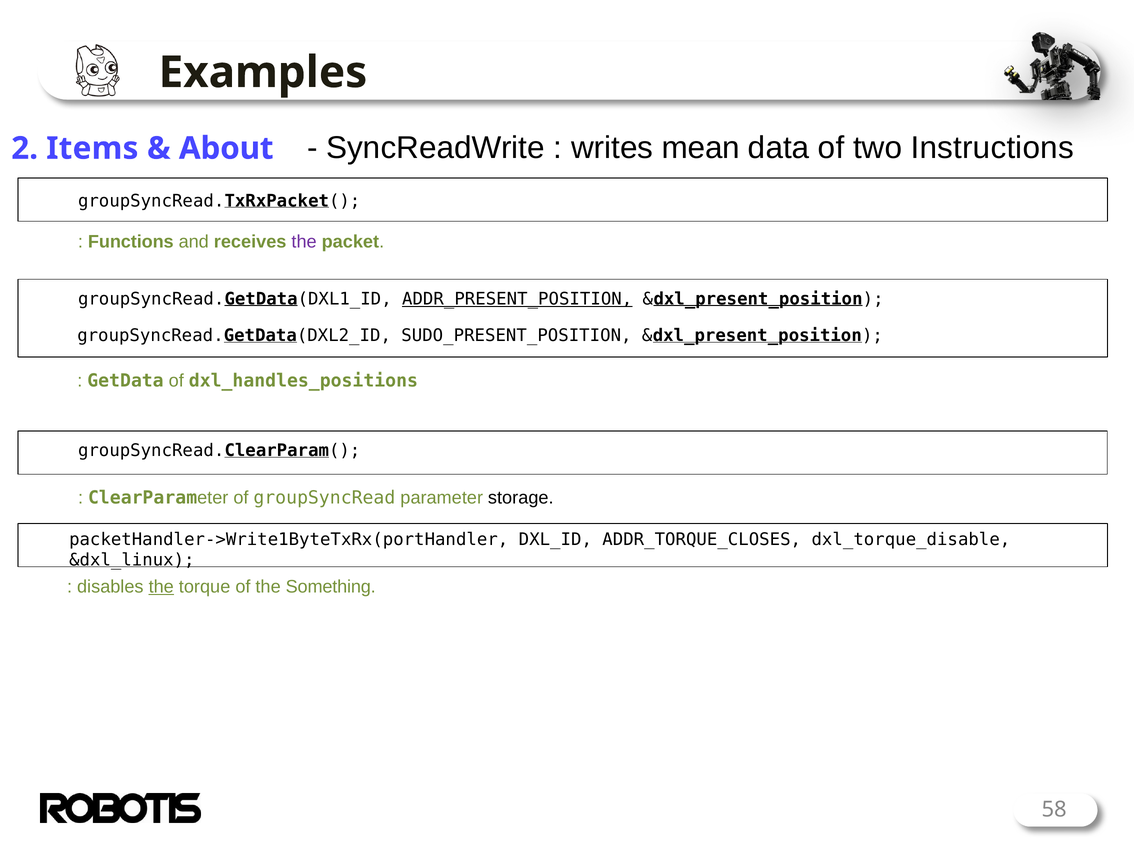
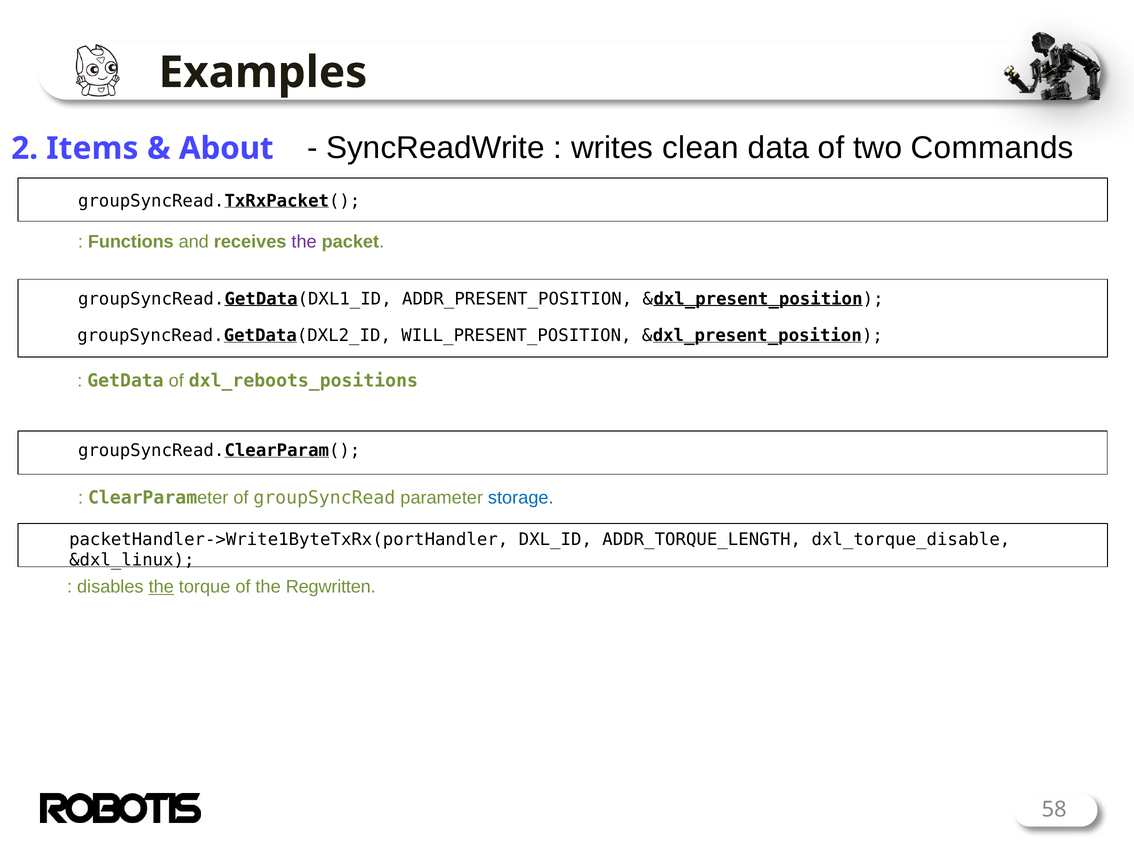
mean: mean -> clean (700, 148)
Instructions: Instructions -> Commands (992, 148)
ADDR_PRESENT_POSITION underline: present -> none (517, 299)
SUDO_PRESENT_POSITION: SUDO_PRESENT_POSITION -> WILL_PRESENT_POSITION (516, 336)
dxl_handles_positions: dxl_handles_positions -> dxl_reboots_positions (303, 381)
storage colour: black -> blue (521, 498)
ADDR_TORQUE_CLOSES: ADDR_TORQUE_CLOSES -> ADDR_TORQUE_LENGTH (702, 540)
Something: Something -> Regwritten (331, 587)
